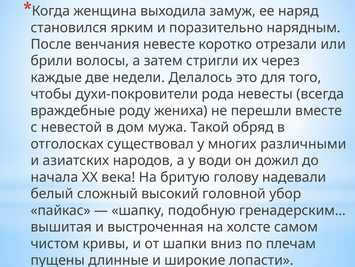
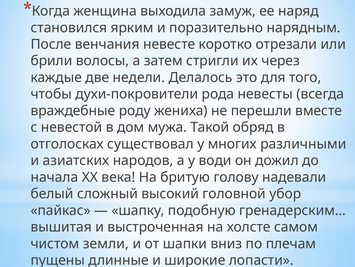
кривы: кривы -> земли (106, 243)
